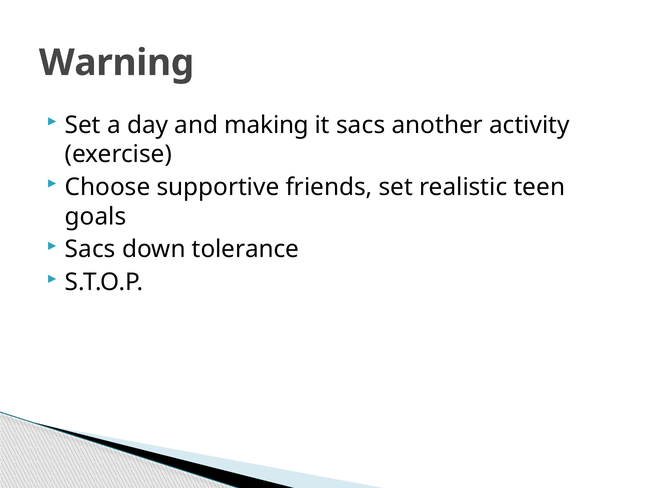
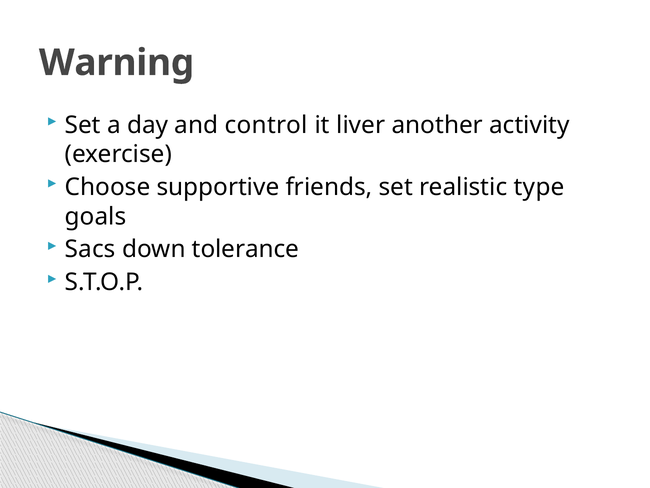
making: making -> control (266, 125)
it sacs: sacs -> liver (361, 125)
teen: teen -> type (539, 187)
